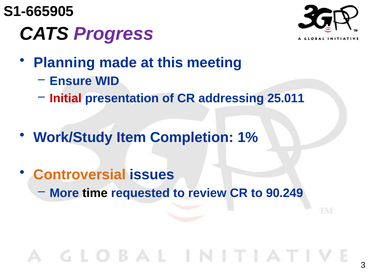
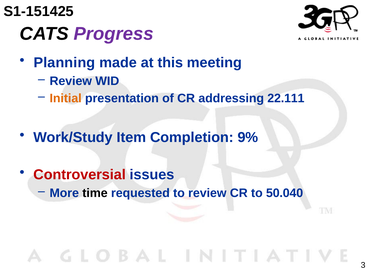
S1-665905: S1-665905 -> S1-151425 (39, 11)
Ensure: Ensure -> Review (71, 81)
Initial colour: red -> orange (66, 98)
25.011: 25.011 -> 22.111 (286, 98)
1%: 1% -> 9% (248, 137)
Controversial colour: orange -> red (80, 175)
90.249: 90.249 -> 50.040 (285, 193)
